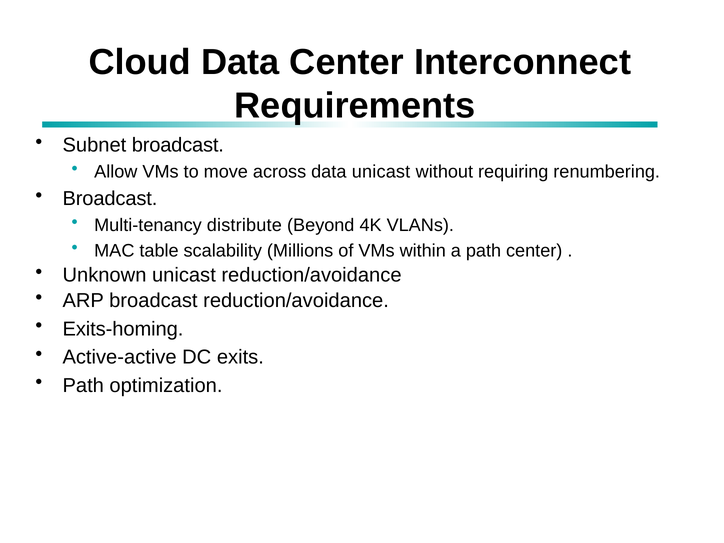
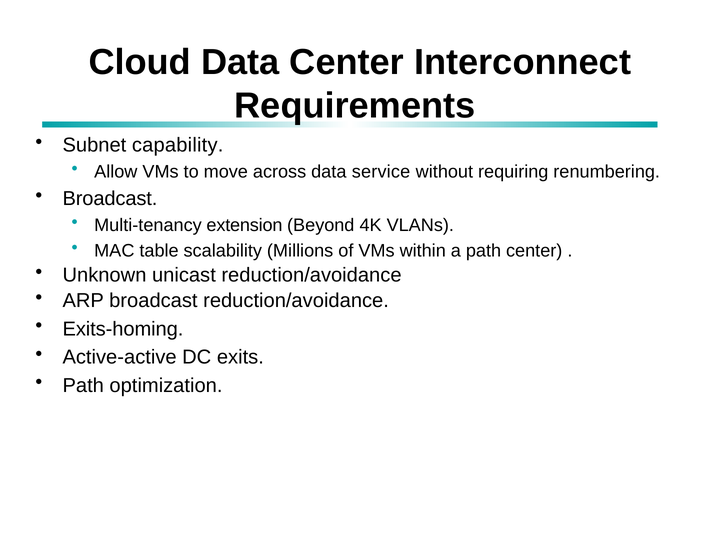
Subnet broadcast: broadcast -> capability (178, 145)
data unicast: unicast -> service (381, 172)
distribute: distribute -> extension (244, 225)
